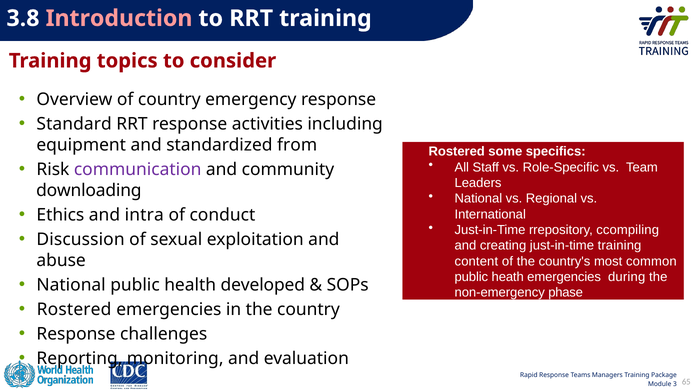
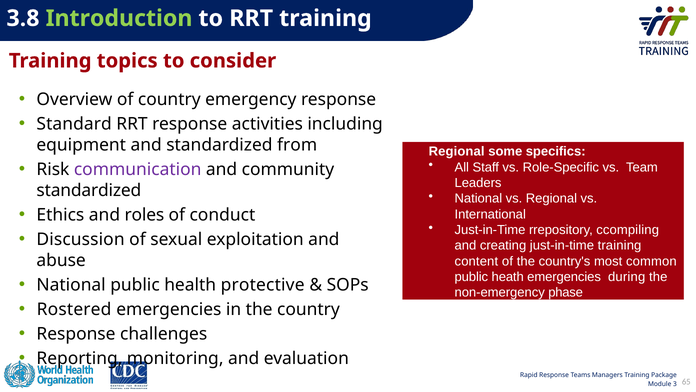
Introduction colour: pink -> light green (119, 18)
Rostered: Rostered -> Regional (457, 151)
downloading: downloading -> standardized (89, 190)
intra: intra -> roles (144, 215)
developed: developed -> protective (263, 285)
